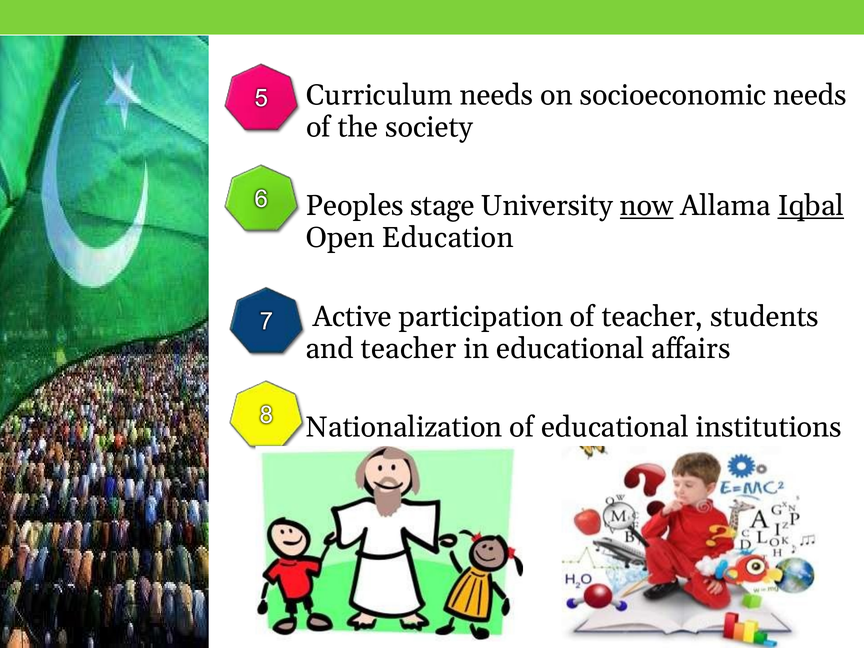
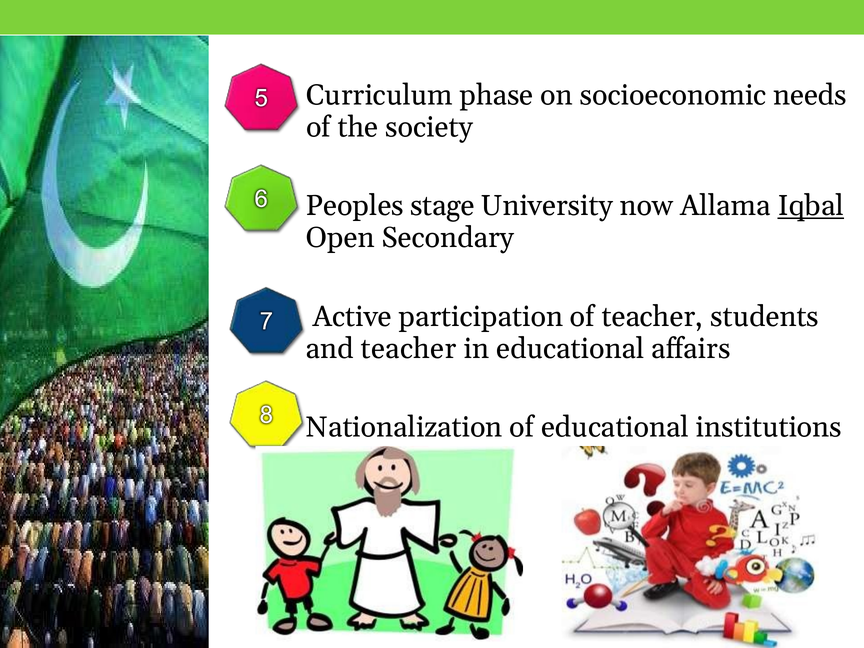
Curriculum needs: needs -> phase (497, 95)
now underline: present -> none (647, 206)
Education: Education -> Secondary (448, 238)
